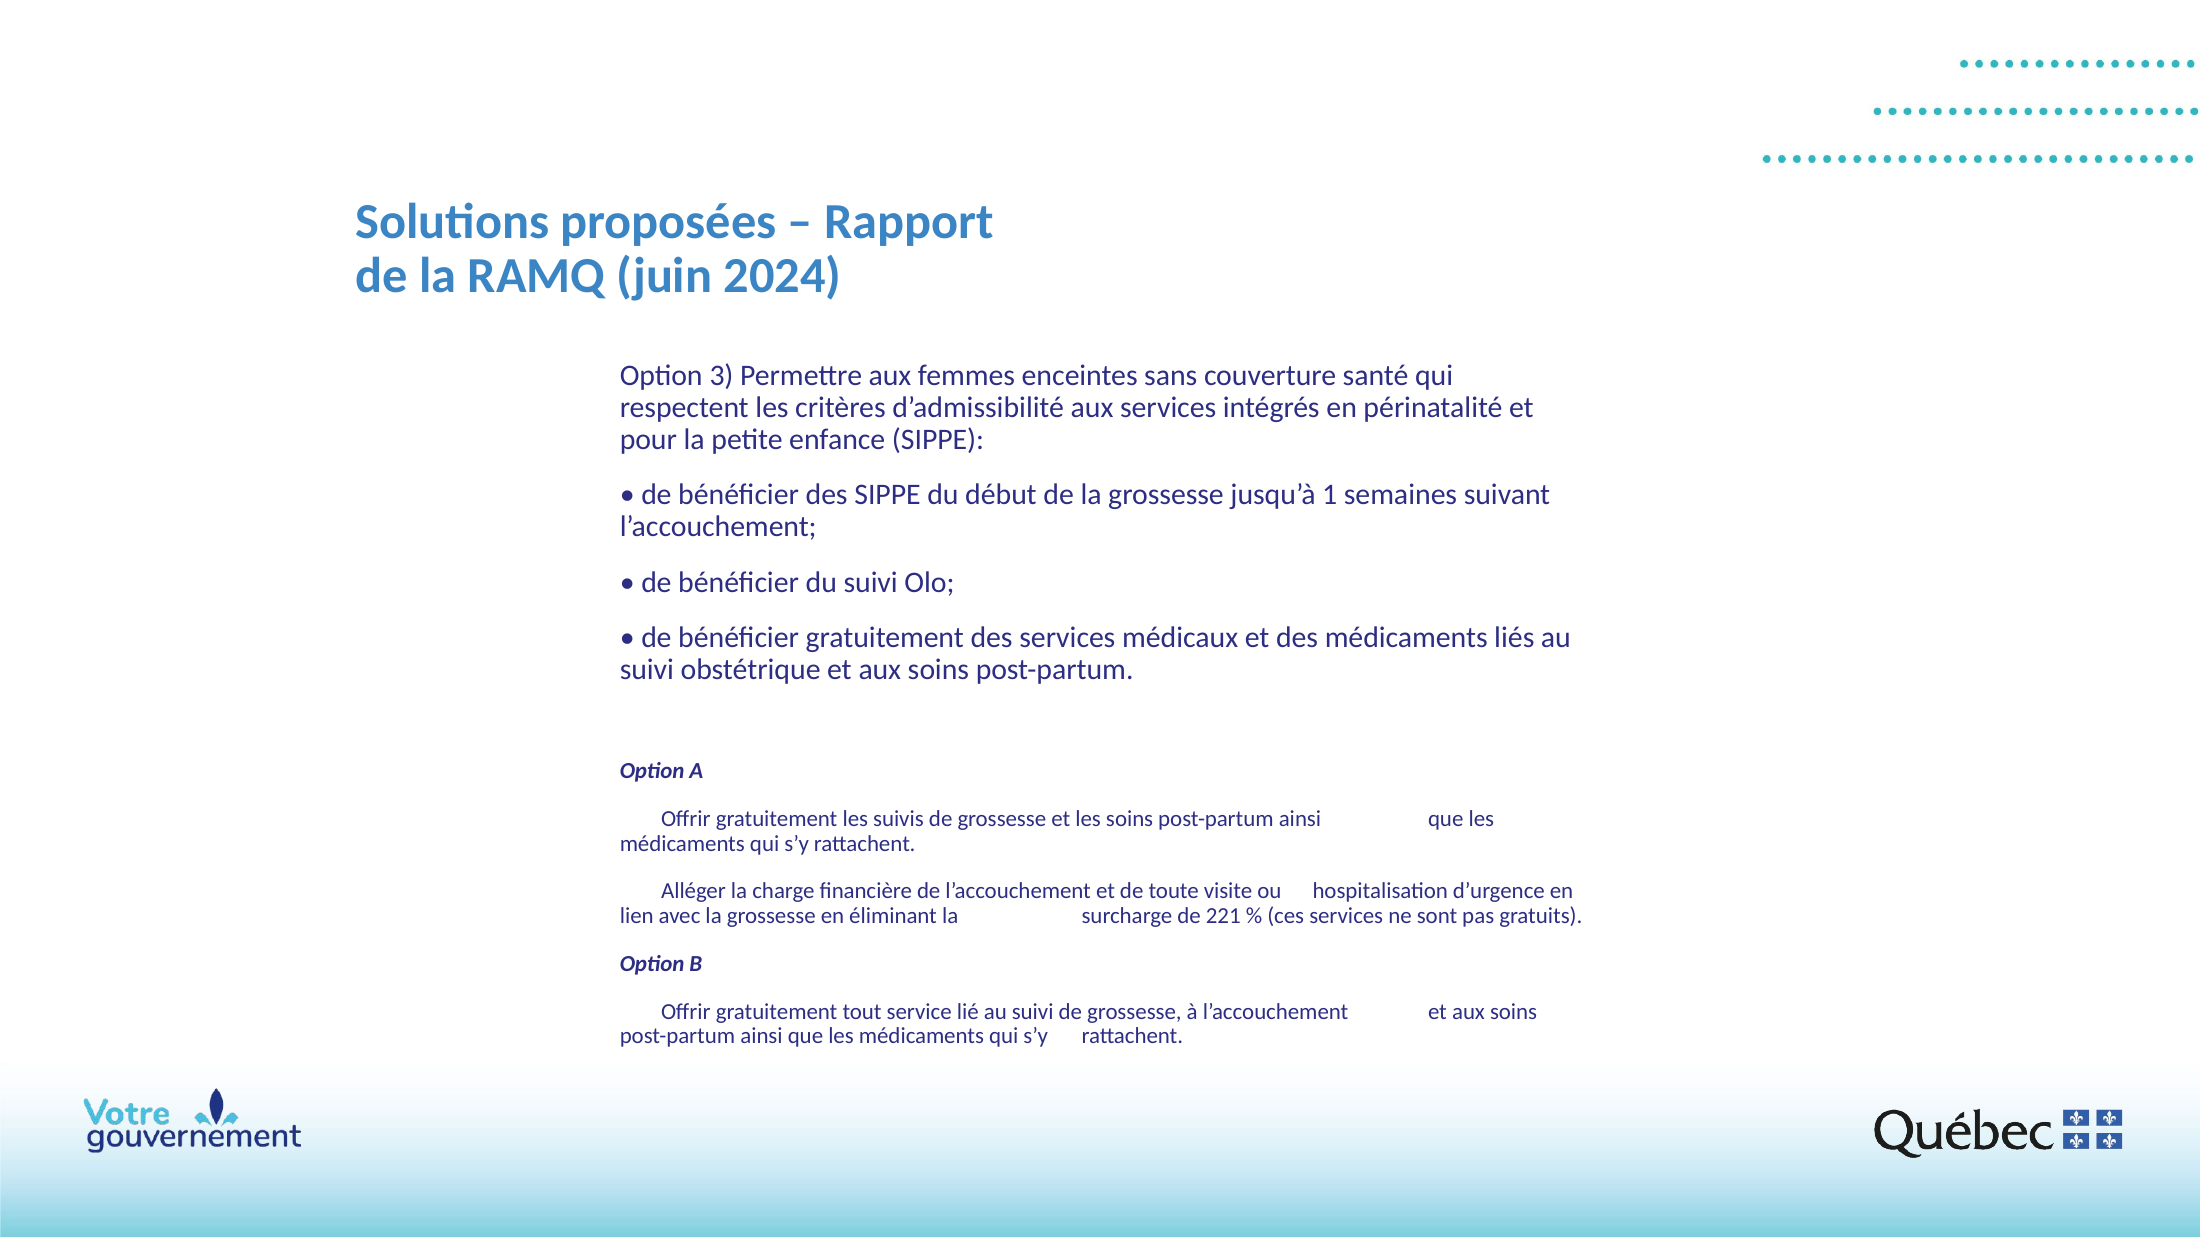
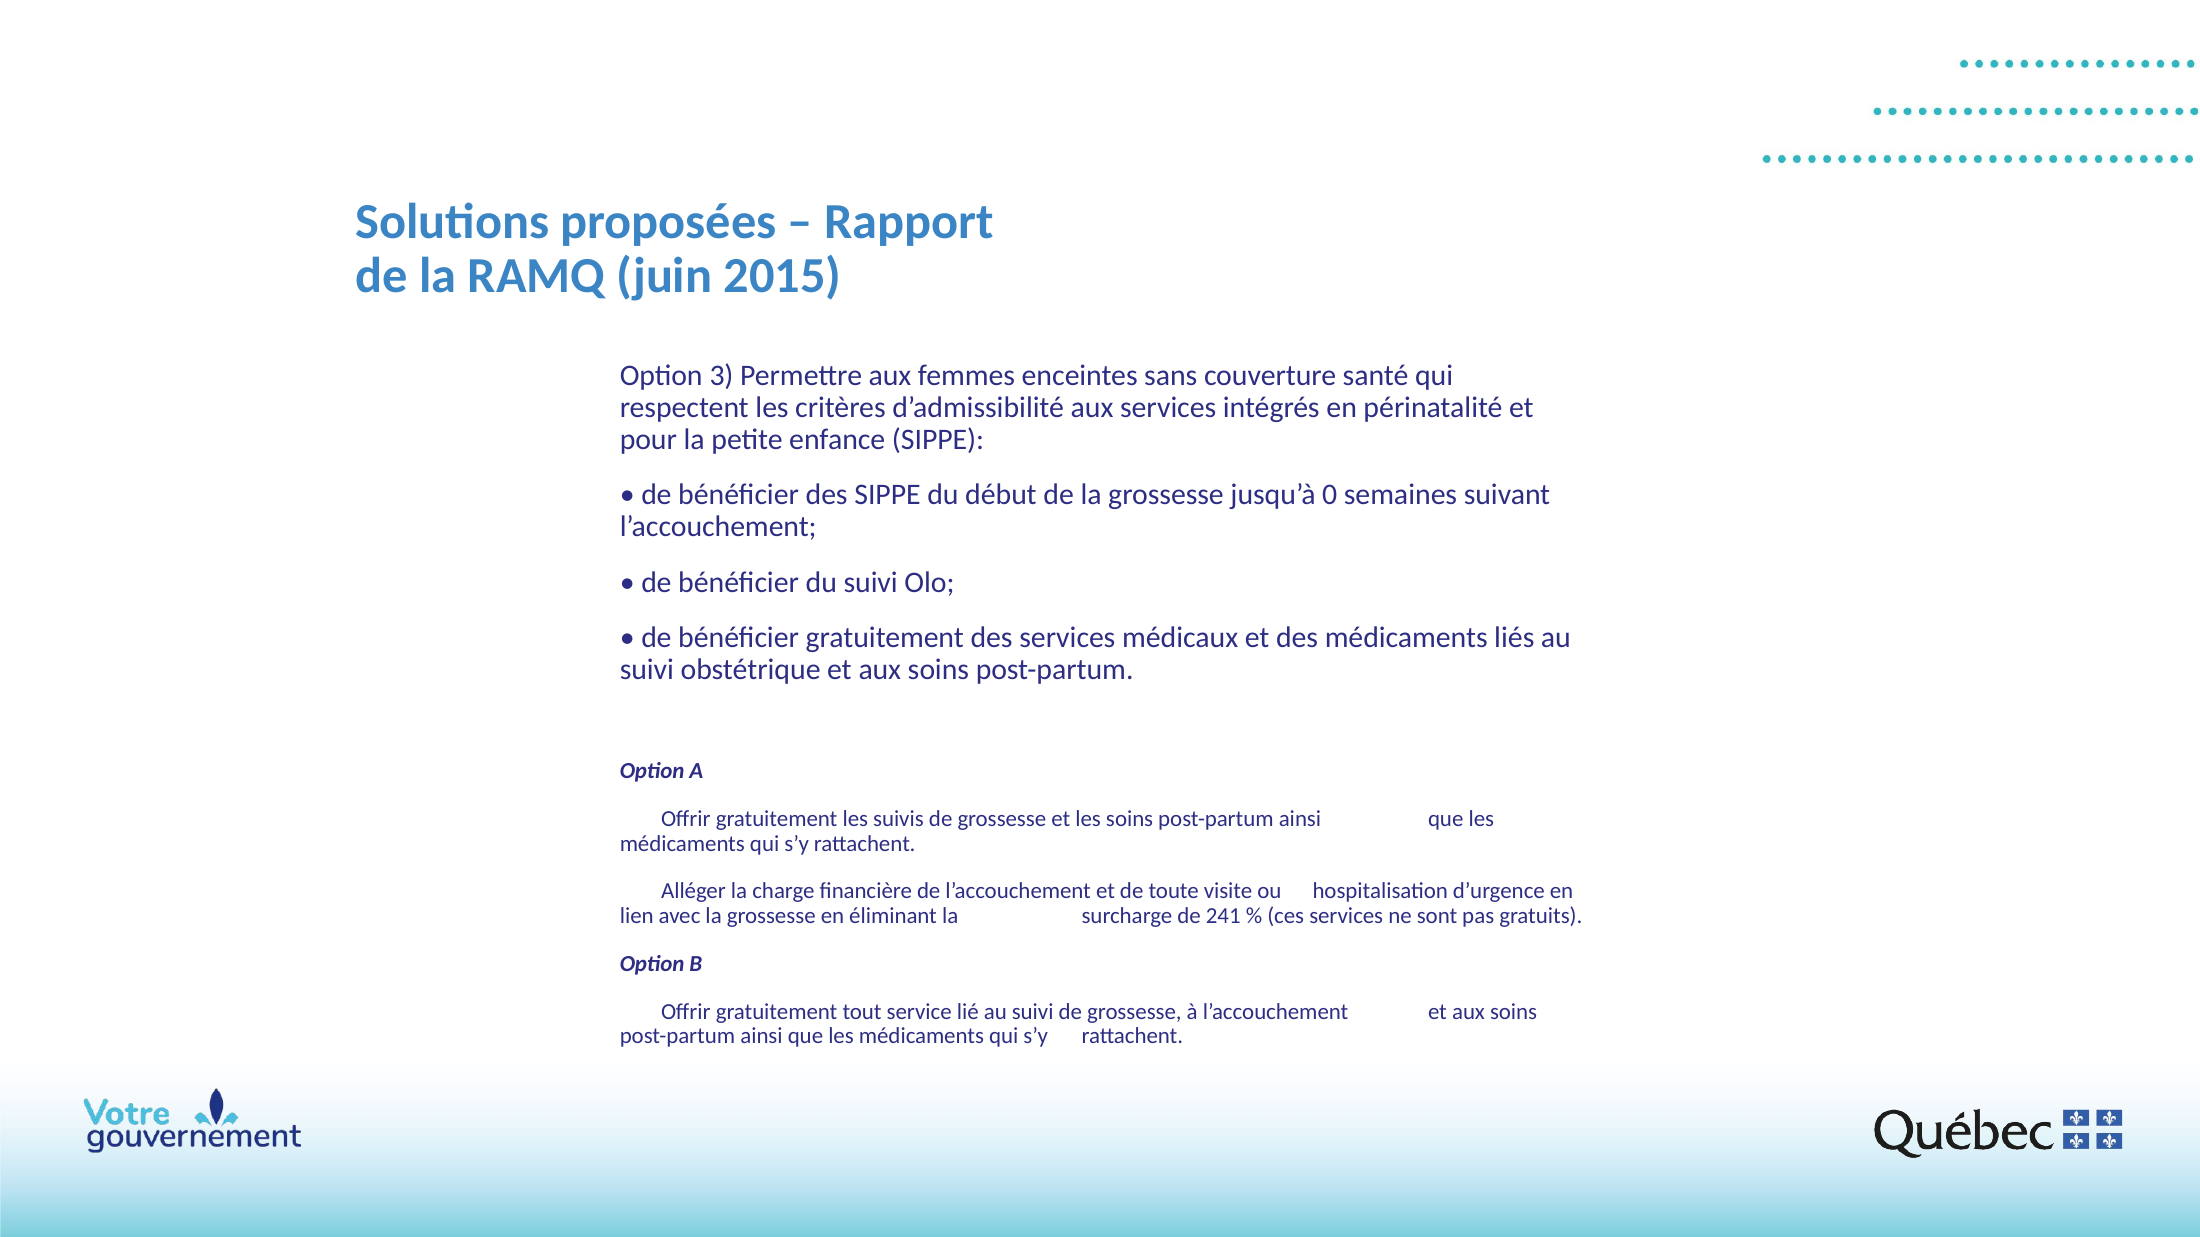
2024: 2024 -> 2015 (783, 276)
1: 1 -> 0 (1330, 495)
221: 221 -> 241 (1223, 916)
